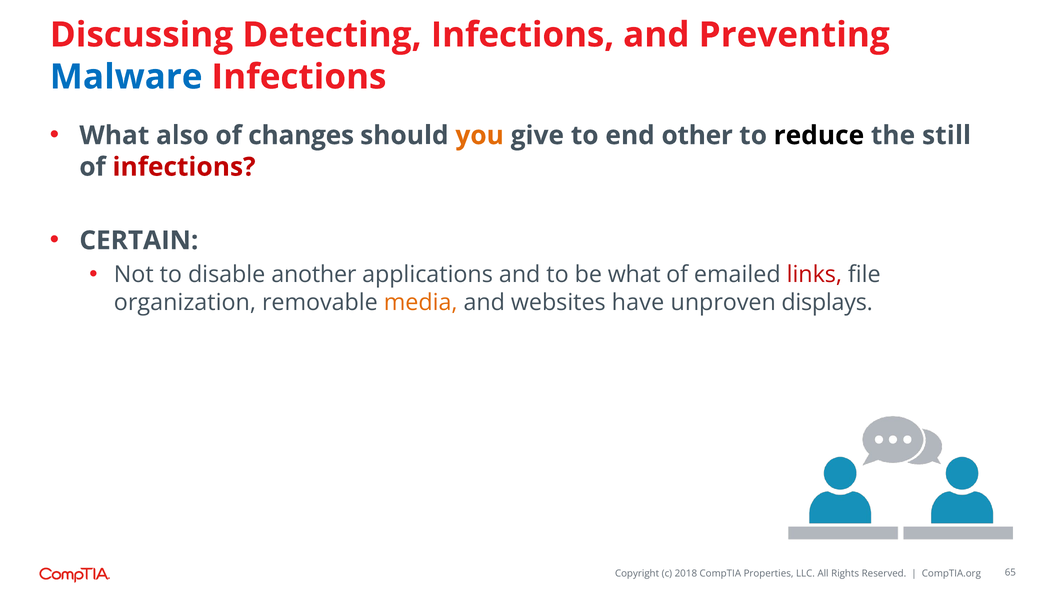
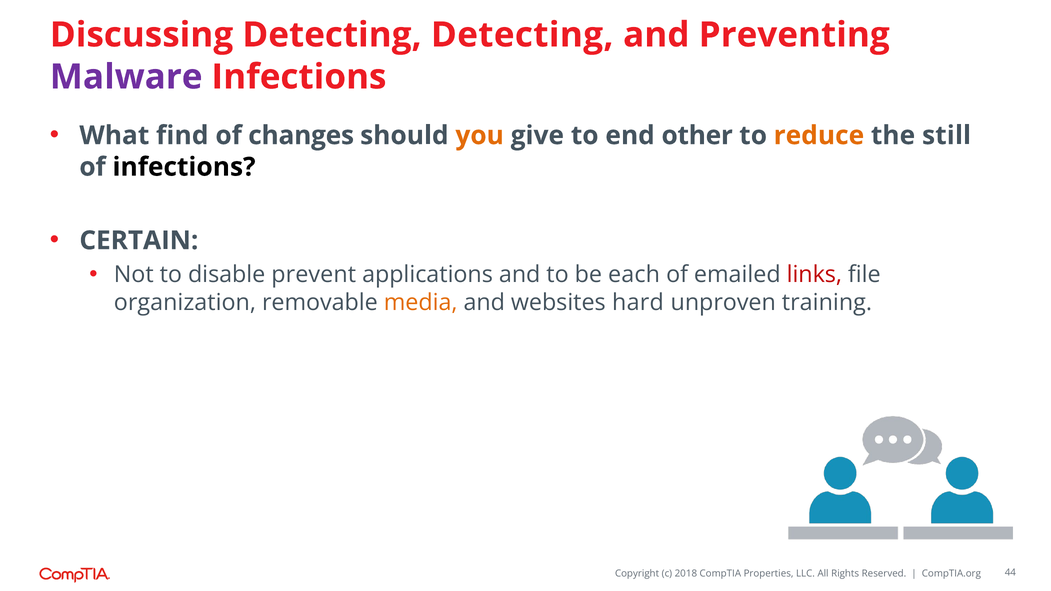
Detecting Infections: Infections -> Detecting (522, 35)
Malware colour: blue -> purple (126, 77)
also: also -> find (182, 136)
reduce colour: black -> orange (819, 136)
infections colour: red -> black (184, 167)
another: another -> prevent (314, 275)
be what: what -> each (634, 275)
have: have -> hard (638, 303)
displays: displays -> training (827, 303)
65: 65 -> 44 (1010, 573)
